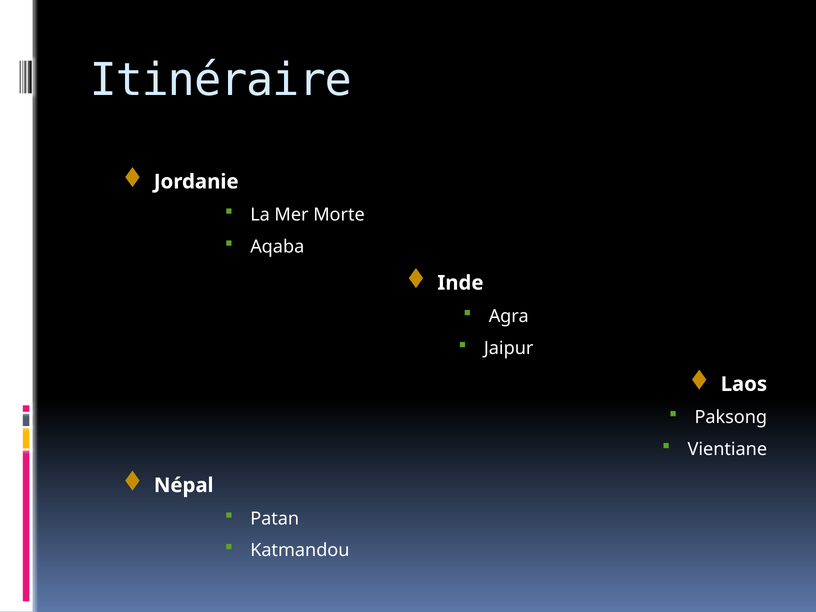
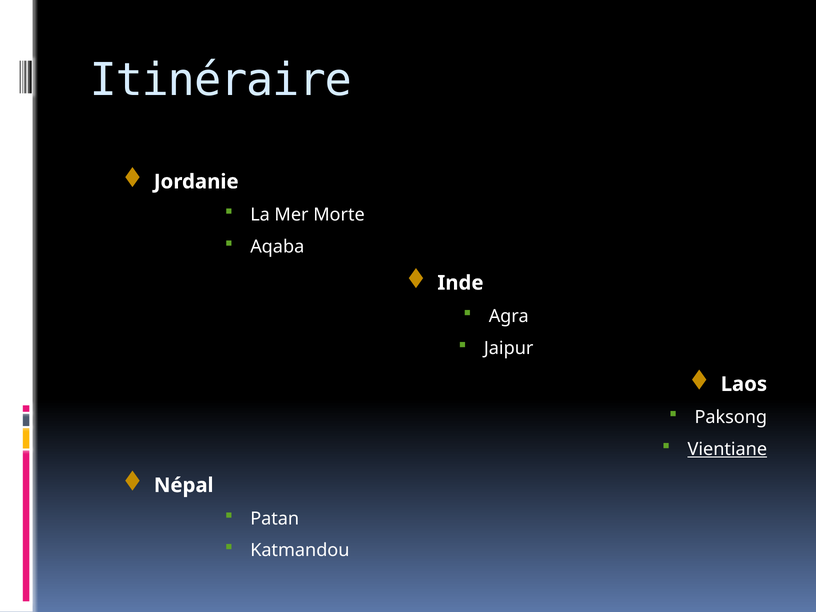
Vientiane underline: none -> present (727, 449)
